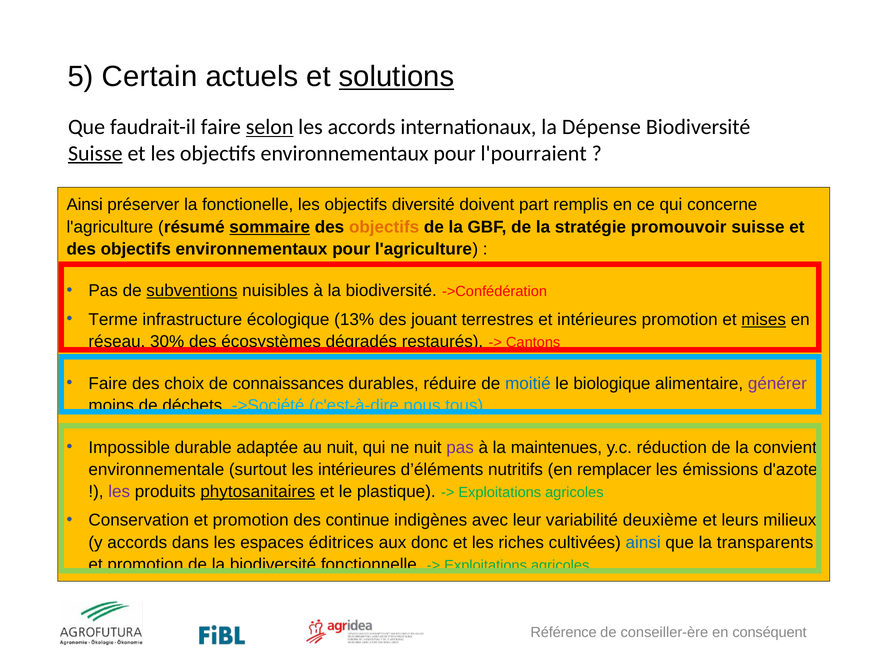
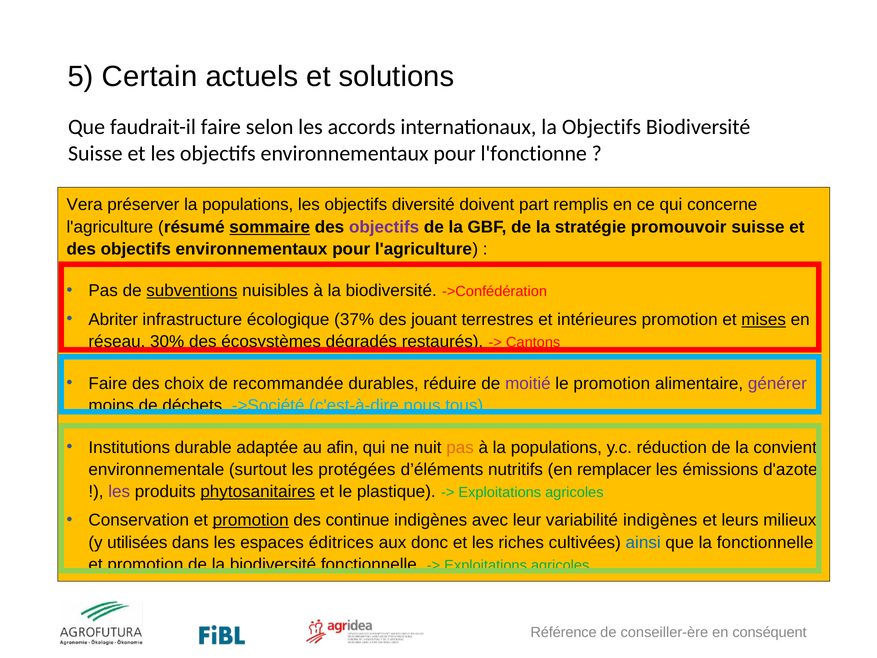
solutions underline: present -> none (396, 77)
selon underline: present -> none (270, 127)
la Dépense: Dépense -> Objectifs (601, 127)
Suisse underline: present -> none (95, 153)
l'pourraient: l'pourraient -> l'fonctionne (534, 153)
Ainsi: Ainsi -> Vera (85, 205)
préserver la fonctionelle: fonctionelle -> populations (248, 205)
objectifs colour: orange -> purple (384, 227)
Terme: Terme -> Abriter (113, 319)
13%: 13% -> 37% (354, 319)
connaissances: connaissances -> recommandée (288, 383)
moitié colour: blue -> purple (528, 383)
le biologique: biologique -> promotion (612, 383)
Impossible: Impossible -> Institutions (129, 447)
au nuit: nuit -> afin (342, 447)
pas colour: purple -> orange (460, 447)
à la maintenues: maintenues -> populations (556, 447)
les intérieures: intérieures -> protégées (357, 469)
promotion underline: none -> present (251, 520)
variabilité deuxième: deuxième -> indigènes (660, 520)
y accords: accords -> utilisées (137, 542)
la transparents: transparents -> fonctionnelle (765, 542)
